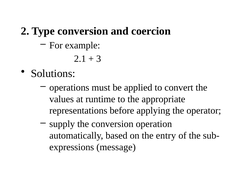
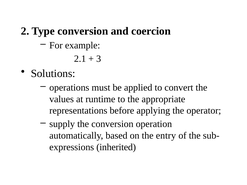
message: message -> inherited (116, 147)
